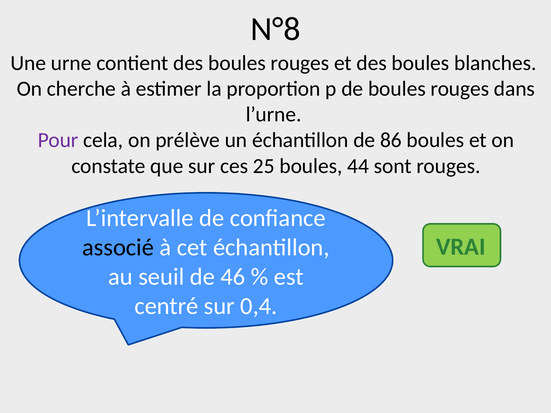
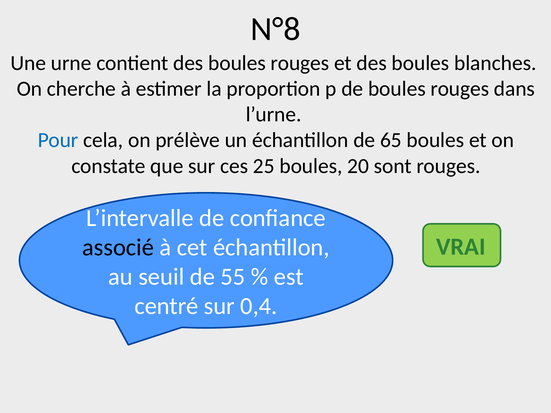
Pour colour: purple -> blue (58, 140)
86: 86 -> 65 (391, 140)
44: 44 -> 20 (358, 166)
46: 46 -> 55 (233, 277)
